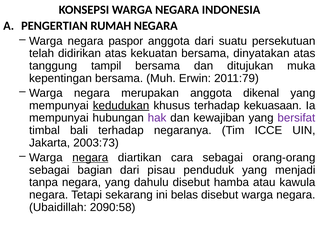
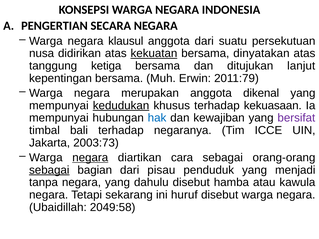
RUMAH: RUMAH -> SECARA (111, 26)
paspor: paspor -> klausul (126, 41)
telah: telah -> nusa (42, 53)
kekuatan underline: none -> present (154, 53)
tampil: tampil -> ketiga (106, 66)
muka: muka -> lanjut (301, 66)
hak colour: purple -> blue (157, 118)
sebagai underline: none -> present (49, 170)
belas: belas -> huruf (184, 195)
2090:58: 2090:58 -> 2049:58 (113, 207)
